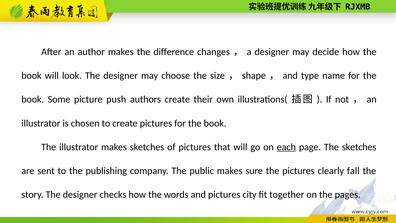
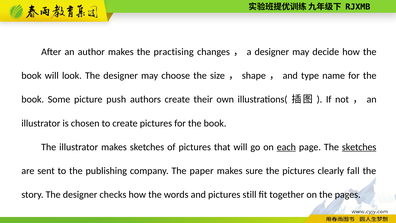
difference: difference -> practising (174, 52)
sketches underline: none -> present (359, 147)
public: public -> paper (202, 171)
city: city -> still (250, 194)
